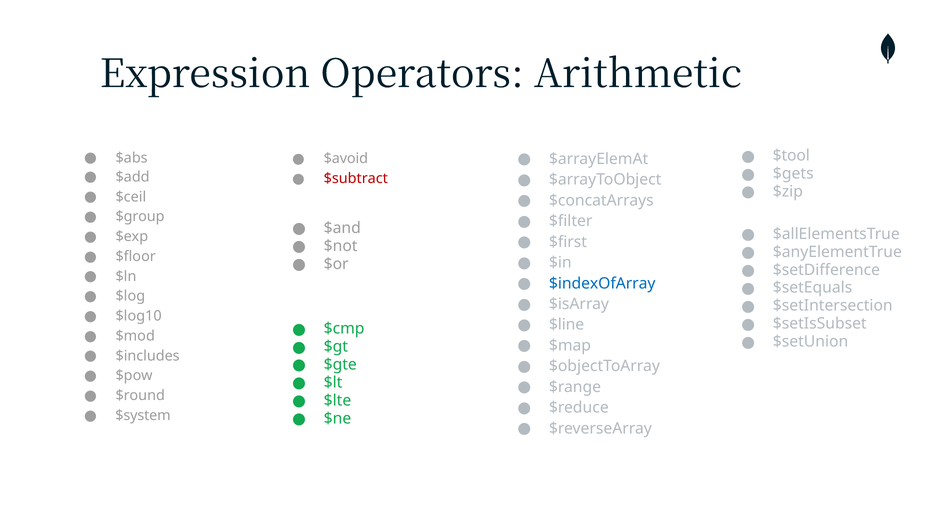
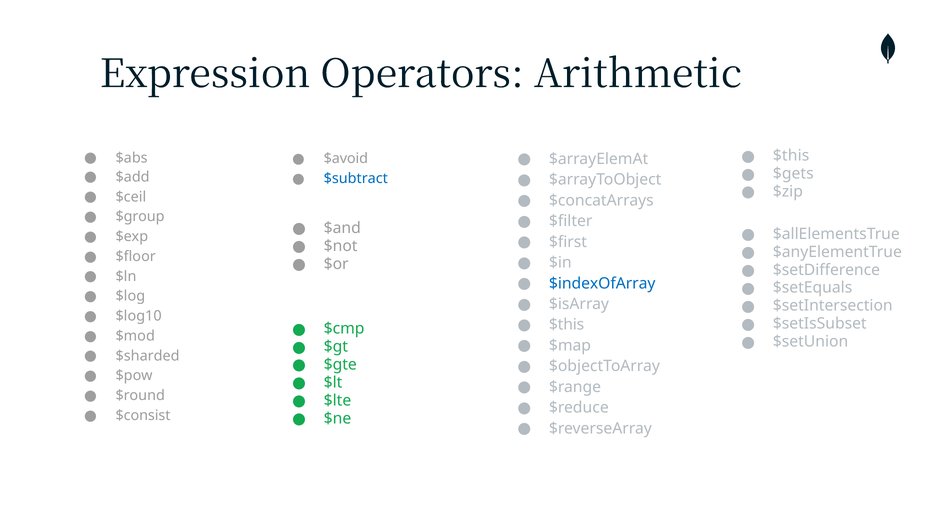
$tool: $tool -> $this (791, 156)
$subtract colour: red -> blue (356, 179)
$line: $line -> $this (567, 325)
$includes: $includes -> $sharded (148, 356)
$system: $system -> $consist (143, 416)
